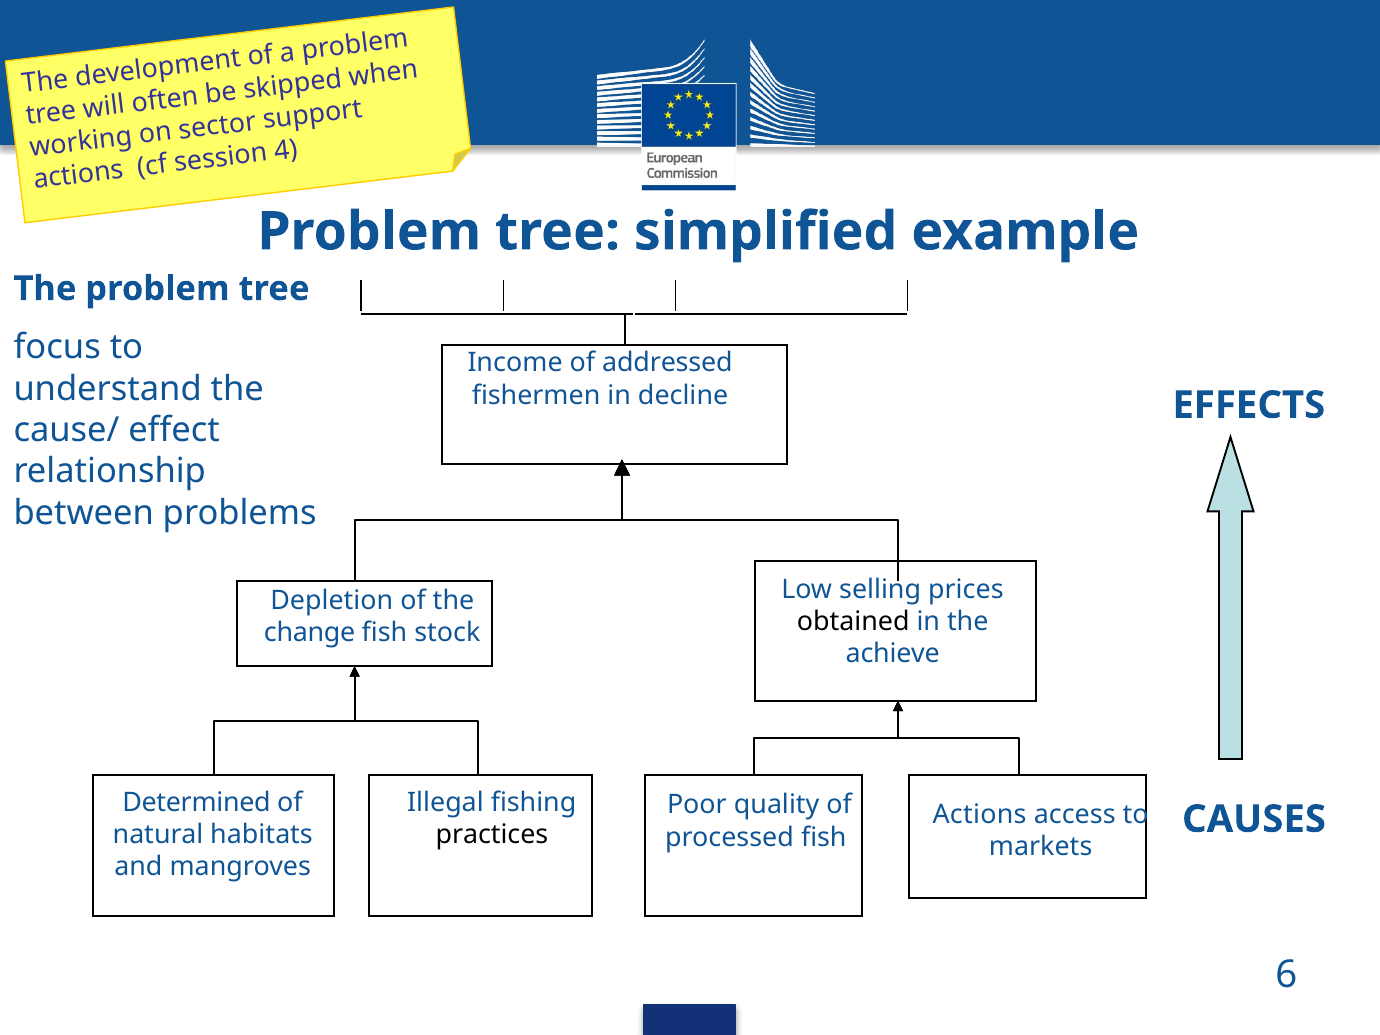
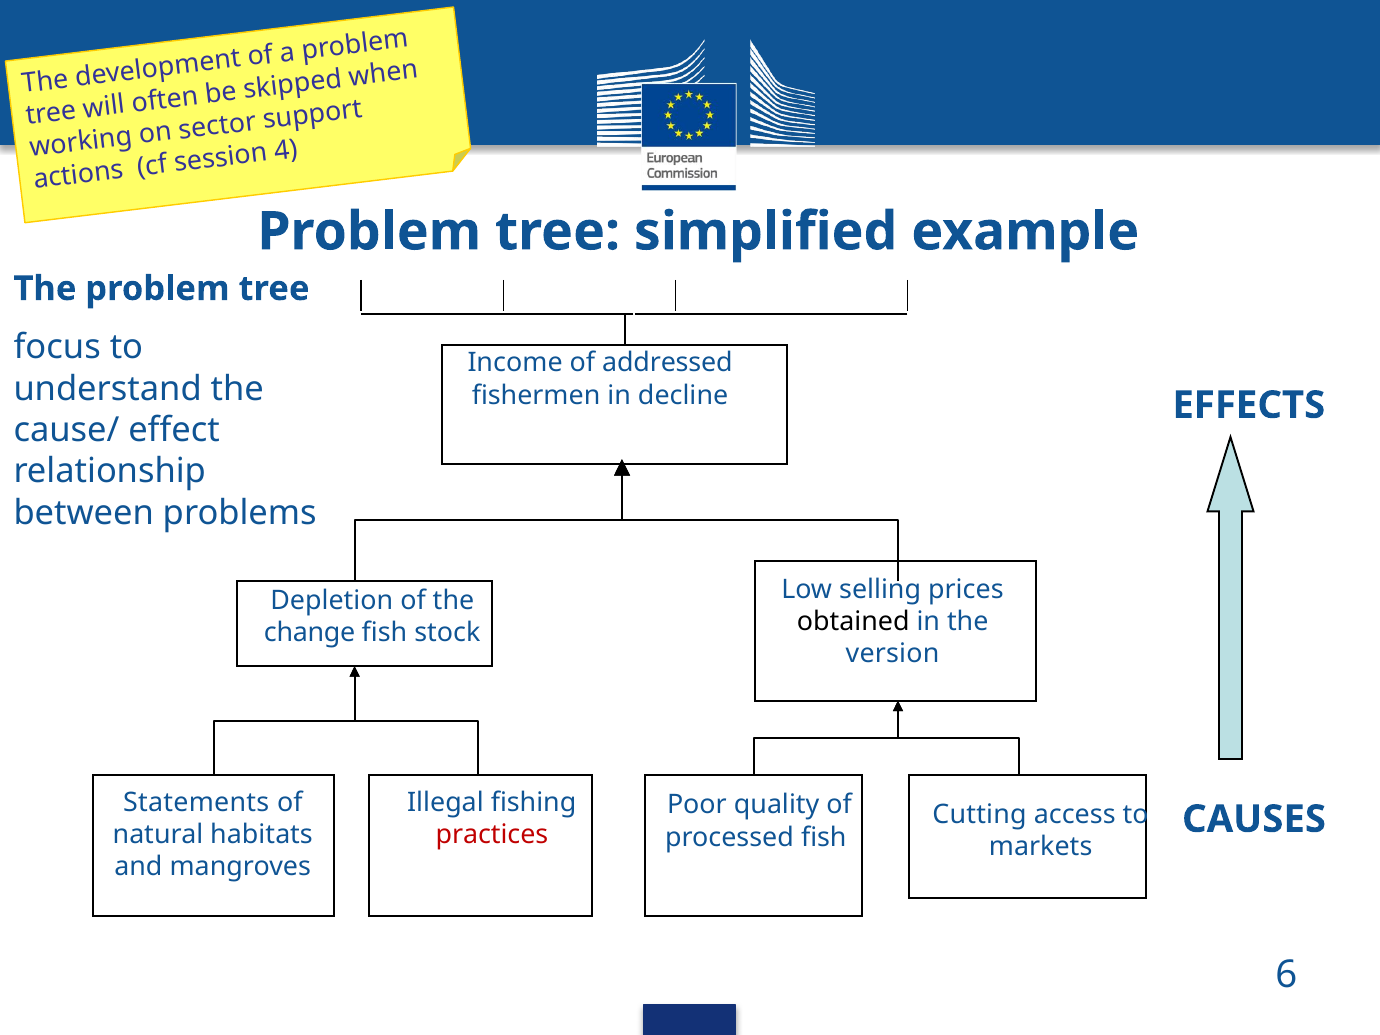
achieve: achieve -> version (893, 654)
Determined: Determined -> Statements (196, 803)
Actions: Actions -> Cutting (980, 814)
practices colour: black -> red (492, 835)
